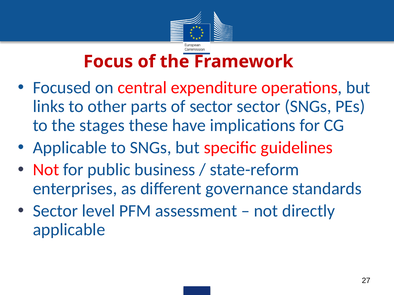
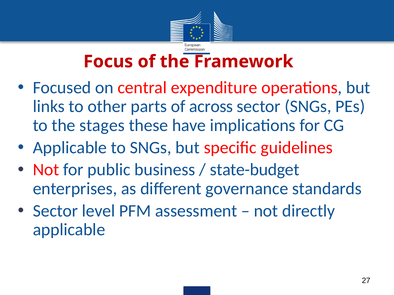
of sector: sector -> across (211, 107)
state-reform: state-reform -> state-budget (255, 170)
